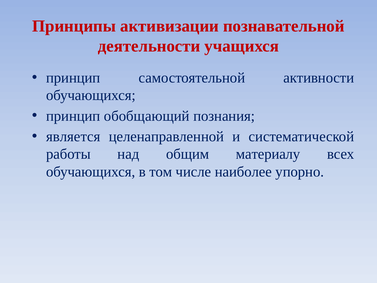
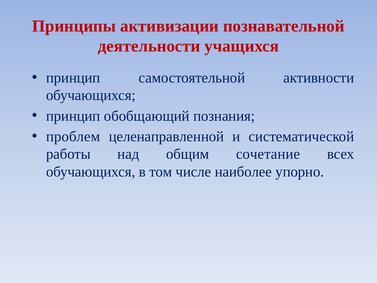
является: является -> проблем (73, 136)
материалу: материалу -> сочетание (268, 154)
